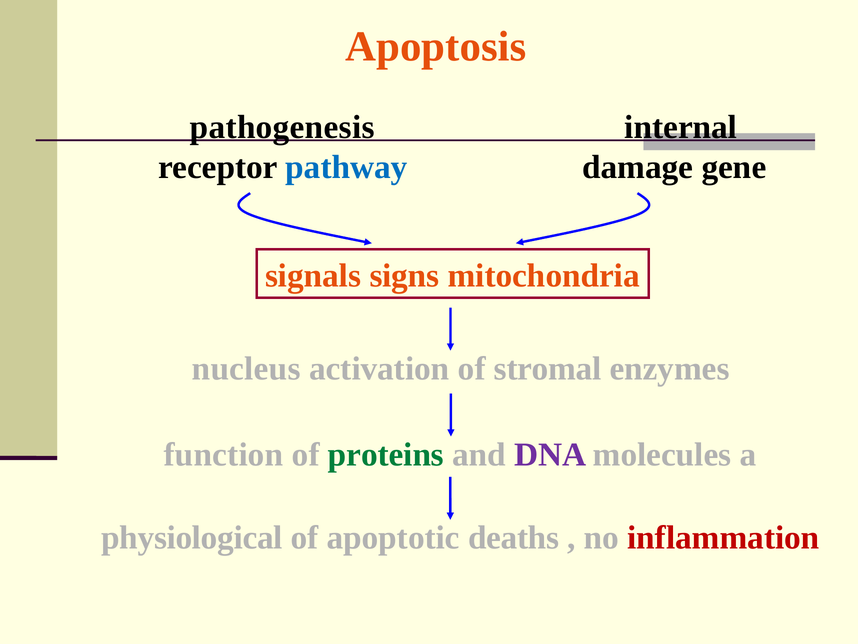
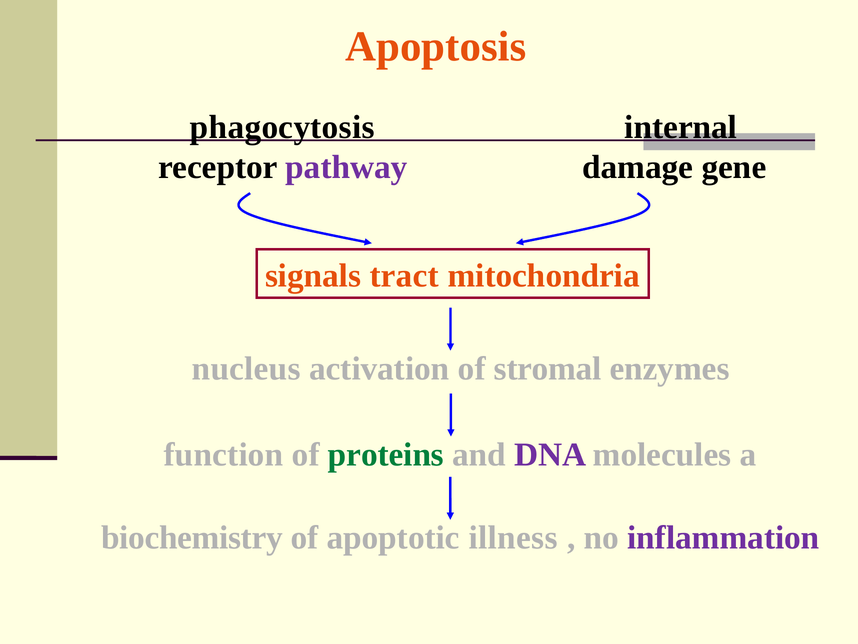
pathogenesis: pathogenesis -> phagocytosis (282, 127)
pathway colour: blue -> purple (346, 167)
signs: signs -> tract (404, 275)
physiological: physiological -> biochemistry (192, 537)
deaths: deaths -> illness (513, 537)
inflammation colour: red -> purple (723, 537)
